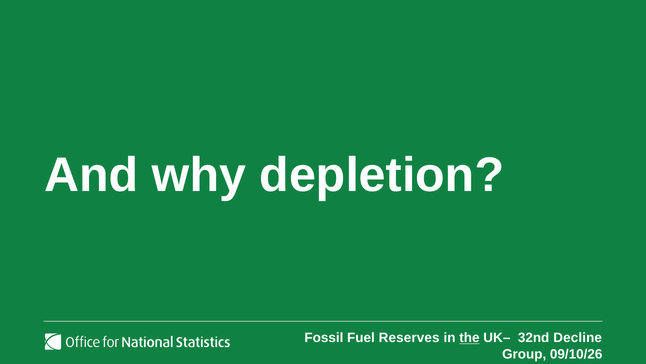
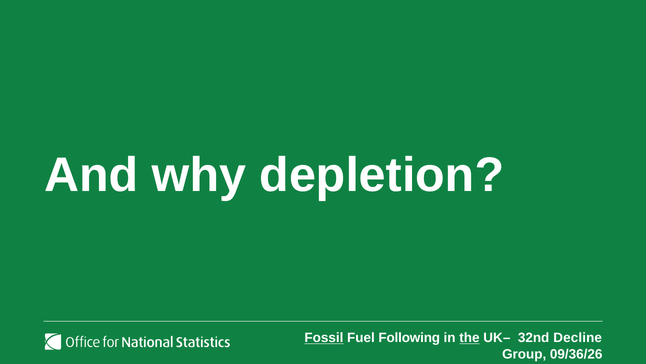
Fossil underline: none -> present (324, 337)
Reserves: Reserves -> Following (409, 337)
09/10/26: 09/10/26 -> 09/36/26 (576, 354)
